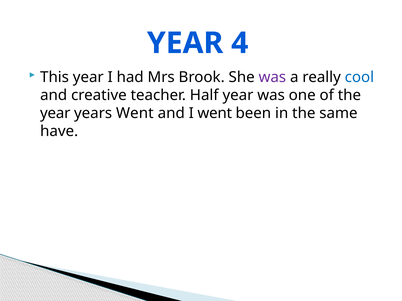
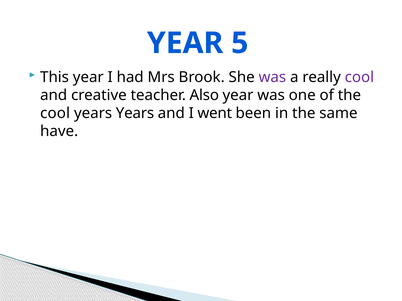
4: 4 -> 5 (240, 43)
cool colour: blue -> purple (359, 77)
Half: Half -> Also (204, 95)
year: year -> cool (55, 113)
years Went: Went -> Years (135, 113)
